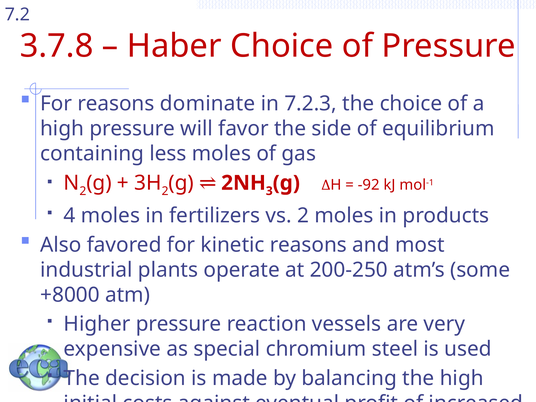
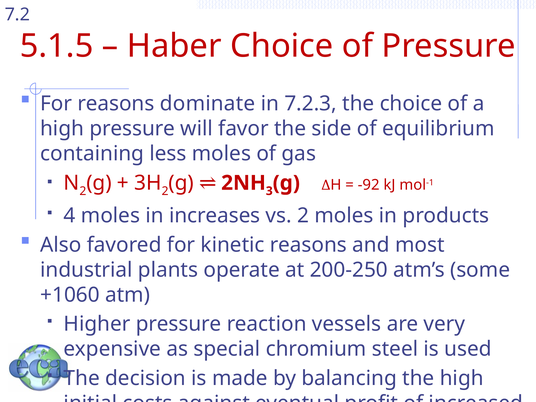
3.7.8: 3.7.8 -> 5.1.5 (57, 46)
fertilizers: fertilizers -> increases (215, 216)
+8000: +8000 -> +1060 (70, 295)
